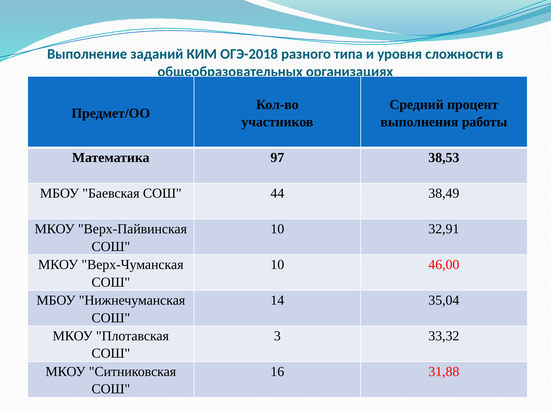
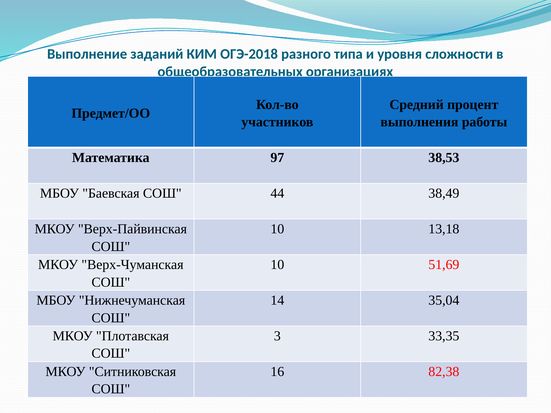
32,91: 32,91 -> 13,18 (444, 229)
46,00: 46,00 -> 51,69 (444, 265)
33,32: 33,32 -> 33,35 (444, 336)
31,88: 31,88 -> 82,38 (444, 372)
